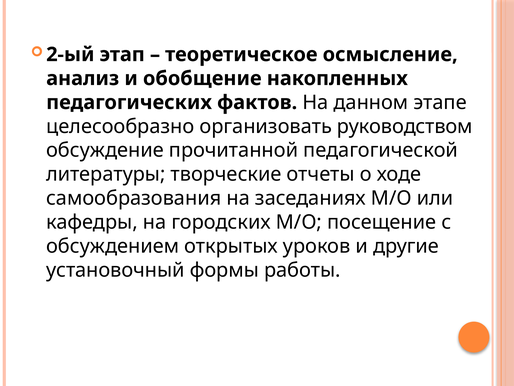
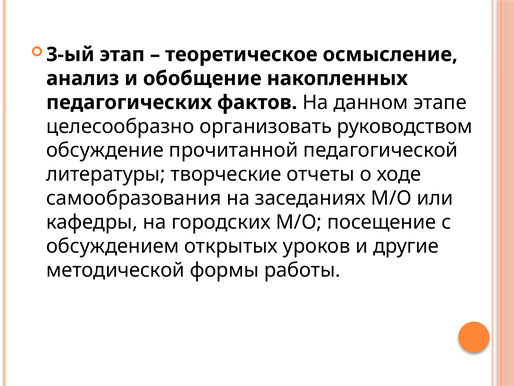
2-ый: 2-ый -> 3-ый (70, 54)
установочный: установочный -> методической (115, 270)
